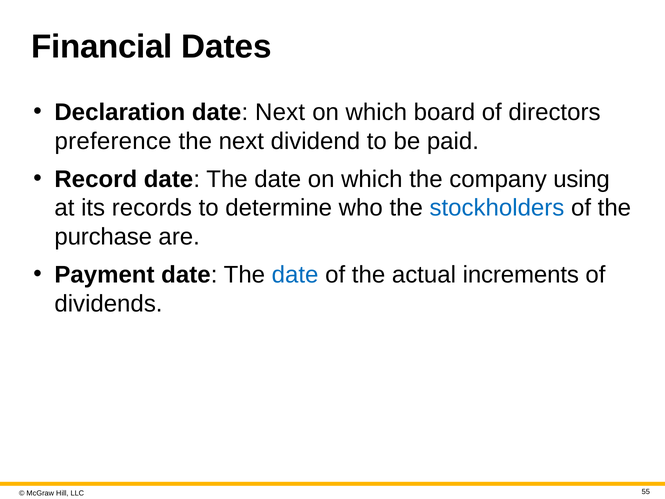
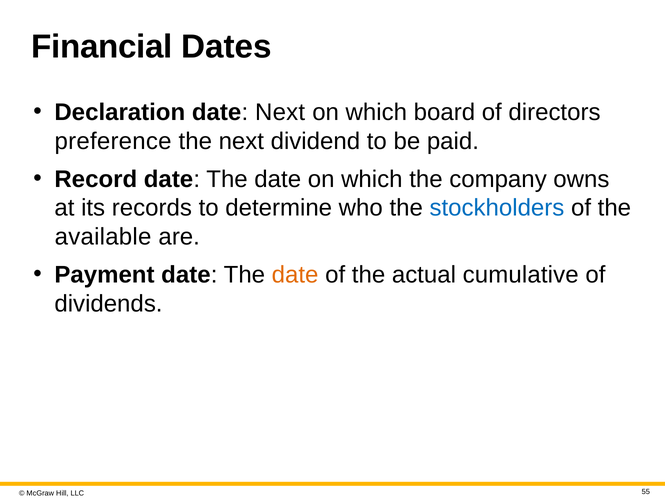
using: using -> owns (581, 179)
purchase: purchase -> available (103, 237)
date colour: blue -> orange (295, 275)
increments: increments -> cumulative (521, 275)
